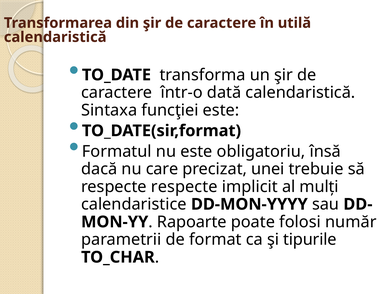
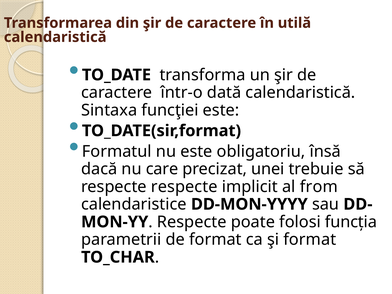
mulţi: mulţi -> from (319, 187)
Rapoarte: Rapoarte -> Respecte (192, 222)
număr: număr -> funcţia (351, 222)
şi tipurile: tipurile -> format (310, 240)
